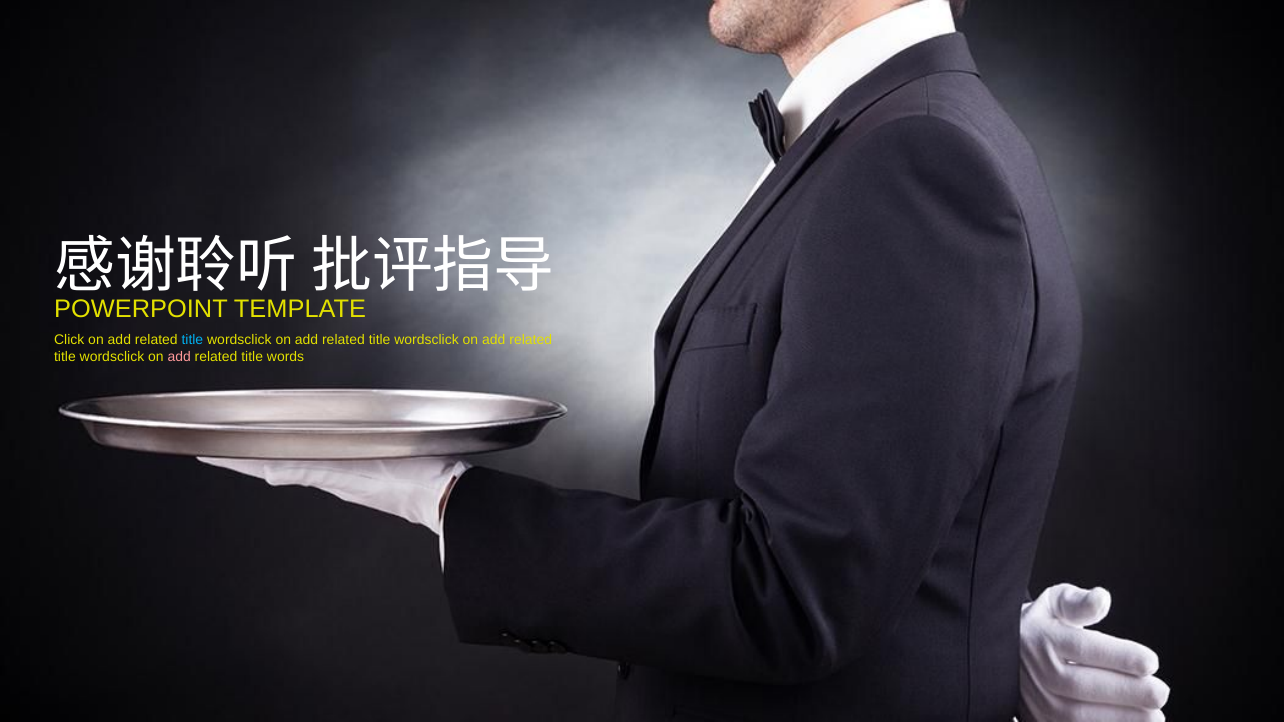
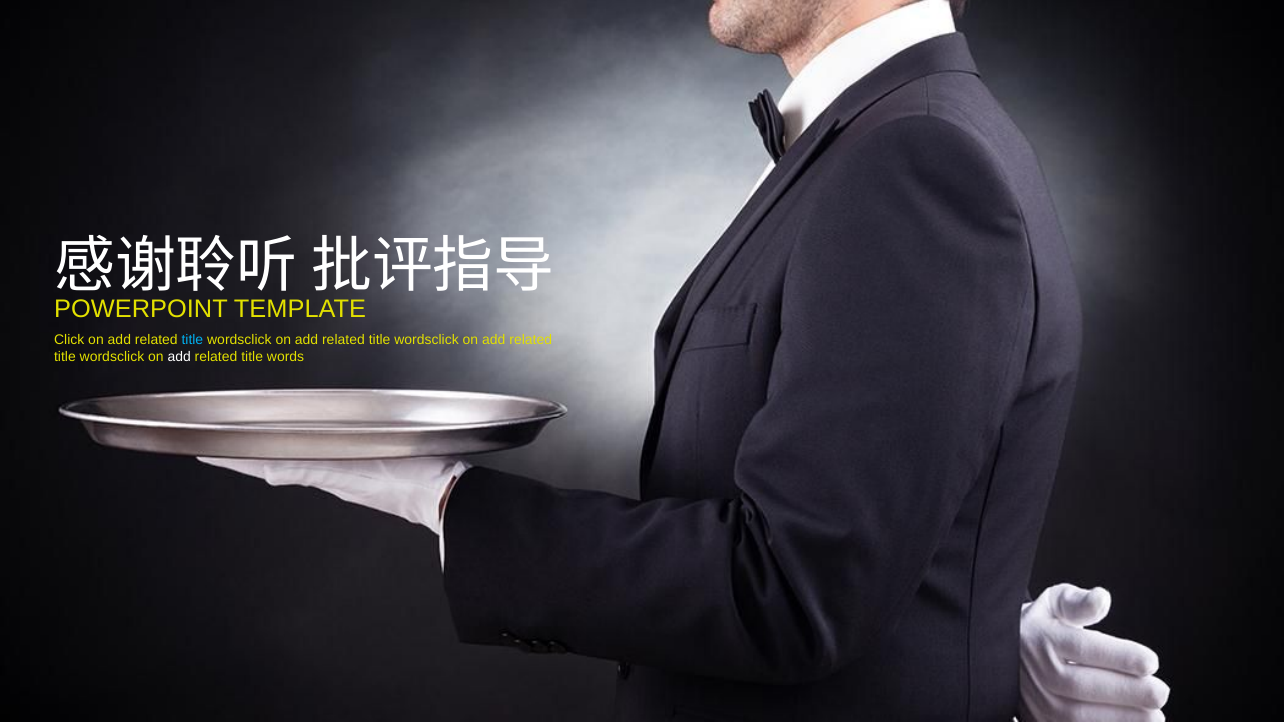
add colour: pink -> white (179, 357)
